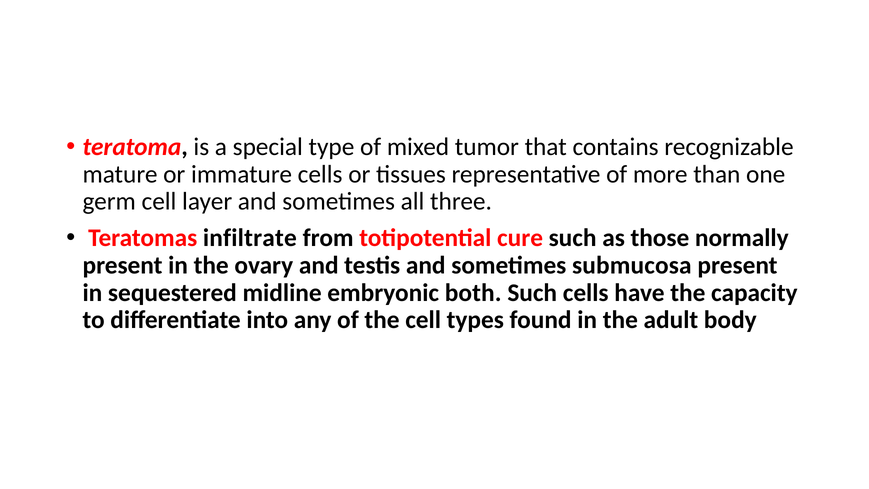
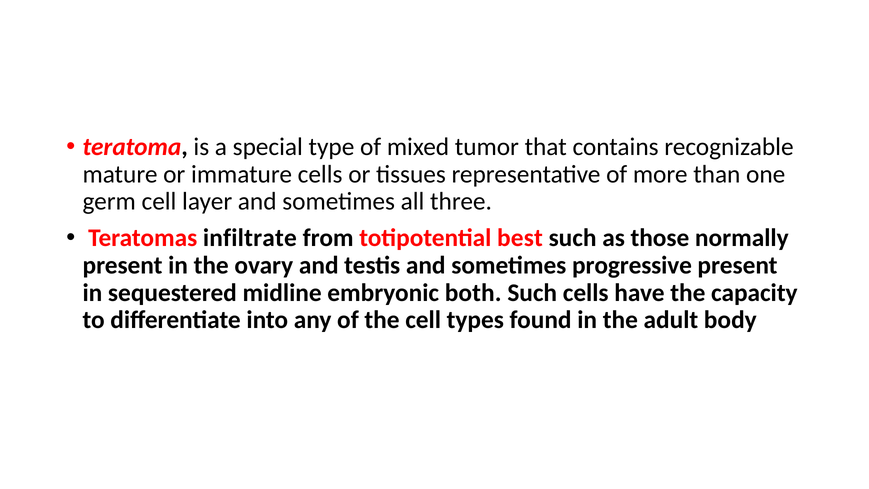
cure: cure -> best (520, 238)
submucosa: submucosa -> progressive (632, 265)
